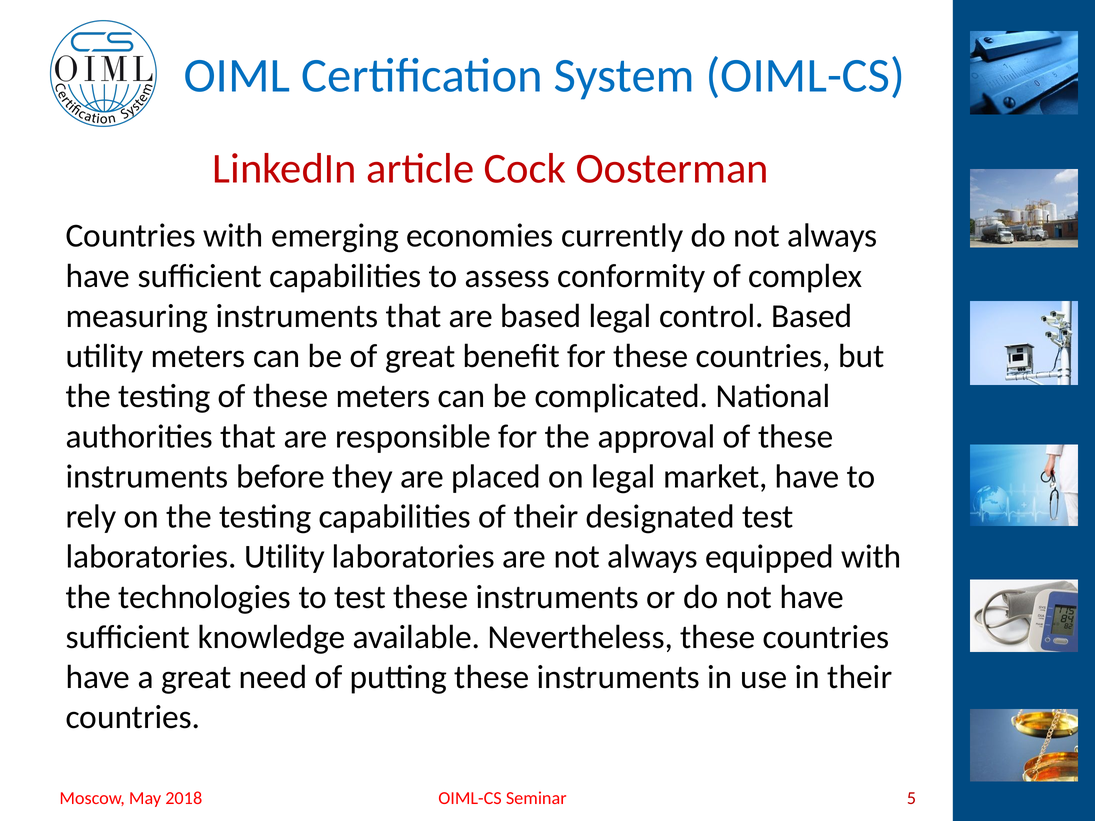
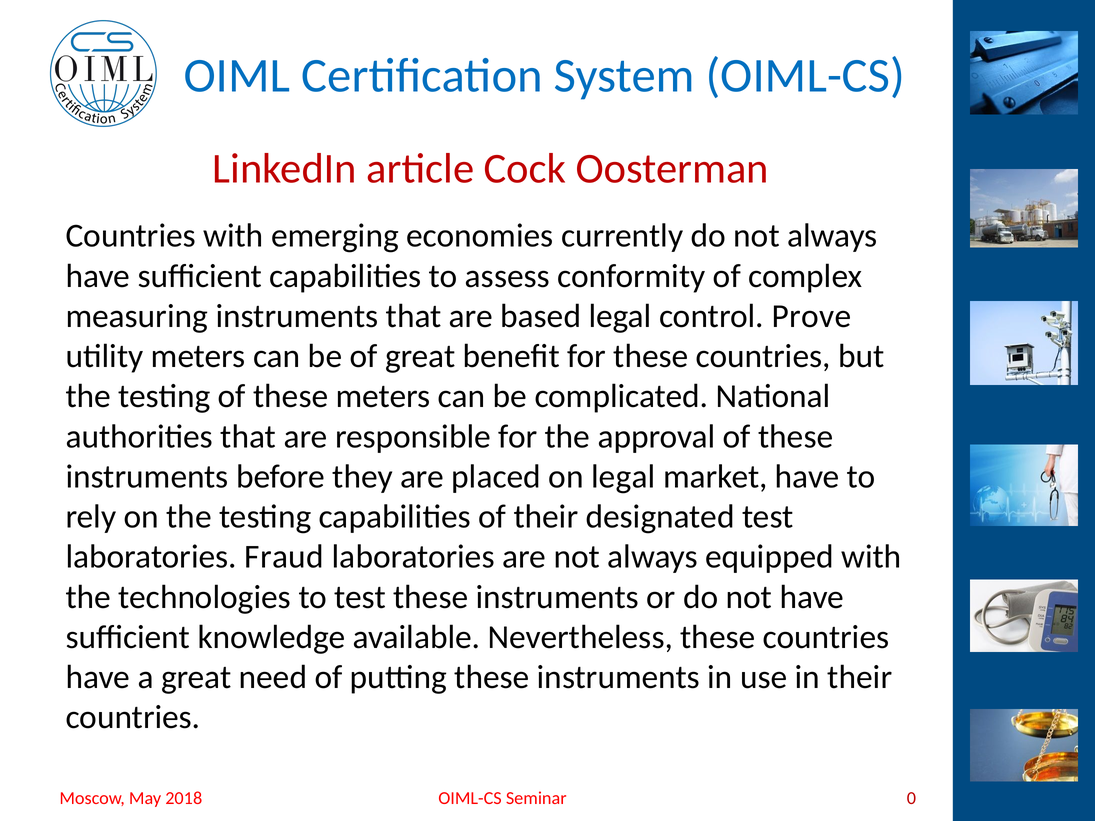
control Based: Based -> Prove (812, 316)
laboratories Utility: Utility -> Fraud (284, 557)
5: 5 -> 0 (911, 798)
